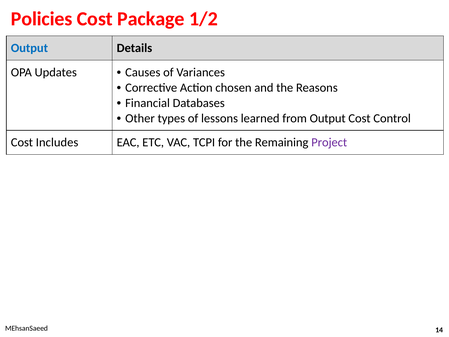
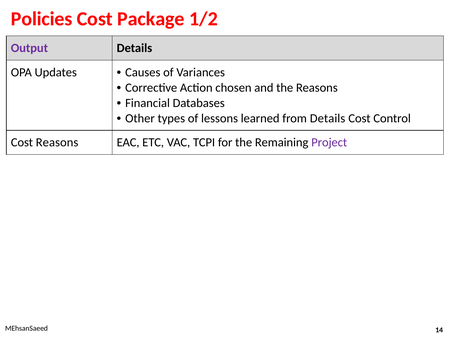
Output colour: blue -> purple (29, 48)
from Output: Output -> Details (328, 118)
Cost Includes: Includes -> Reasons (57, 142)
